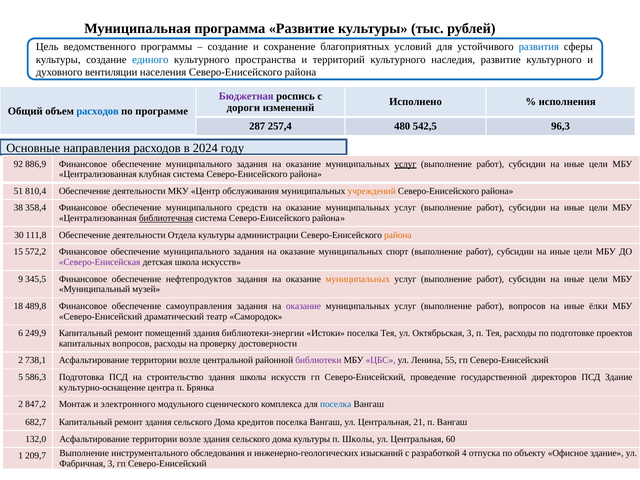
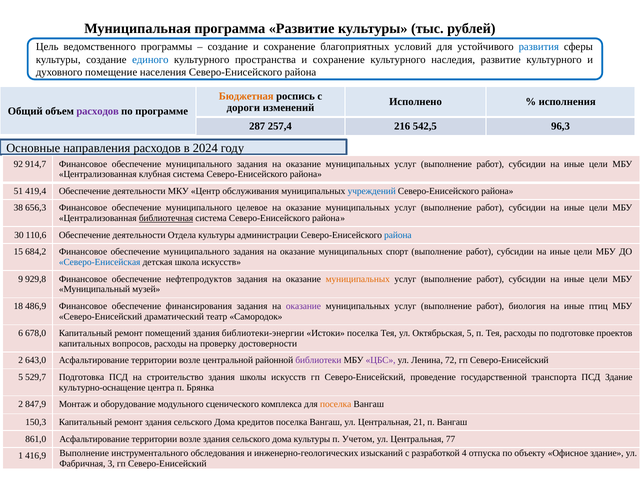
пространства и территорий: территорий -> сохранение (339, 60)
вентиляции: вентиляции -> помещение (111, 72)
Бюджетная colour: purple -> orange (246, 96)
расходов colour: blue -> purple (98, 111)
480: 480 -> 216 (402, 126)
886,9: 886,9 -> 914,7 (36, 164)
услуг underline: present -> none (405, 164)
810,4: 810,4 -> 419,4 (36, 191)
учреждений colour: orange -> blue (372, 191)
358,4: 358,4 -> 656,3 (36, 208)
средств: средств -> целевое (252, 208)
111,8: 111,8 -> 110,6 (36, 235)
района colour: orange -> blue (398, 235)
572,2: 572,2 -> 684,2 (36, 252)
Северо-Енисейская colour: purple -> blue (100, 262)
345,5: 345,5 -> 929,8 (36, 279)
489,8: 489,8 -> 486,9 (36, 306)
самоуправления: самоуправления -> финансирования (199, 306)
работ вопросов: вопросов -> биология (527, 306)
ёлки: ёлки -> птиц (598, 306)
249,9: 249,9 -> 678,0 (36, 333)
Октябрьская 3: 3 -> 5 (470, 333)
738,1: 738,1 -> 643,0 (36, 360)
55: 55 -> 72 (451, 360)
586,3: 586,3 -> 529,7 (36, 377)
директоров: директоров -> транспорта (554, 377)
847,2: 847,2 -> 847,9 (36, 404)
электронного: электронного -> оборудование (128, 404)
поселка colour: blue -> orange (336, 404)
682,7: 682,7 -> 150,3 (36, 422)
132,0: 132,0 -> 861,0 (36, 439)
п Школы: Школы -> Учетом (358, 439)
60: 60 -> 77 (451, 439)
209,7: 209,7 -> 416,9 (36, 456)
